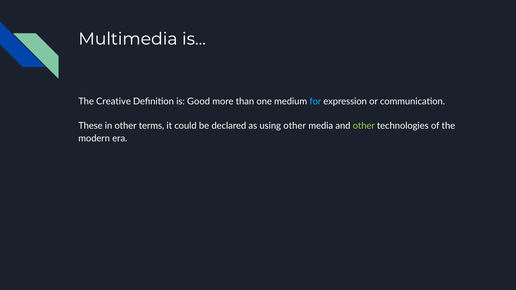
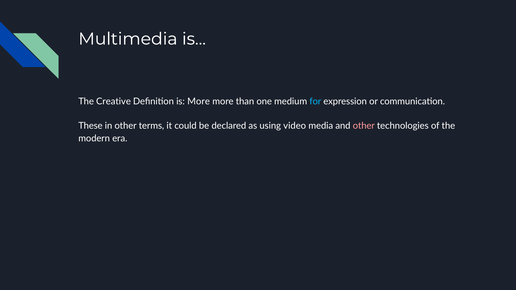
is Good: Good -> More (199, 102)
using other: other -> video (295, 126)
other colour: light green -> pink (364, 126)
